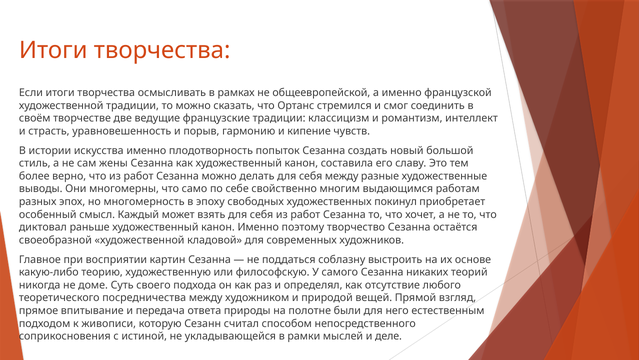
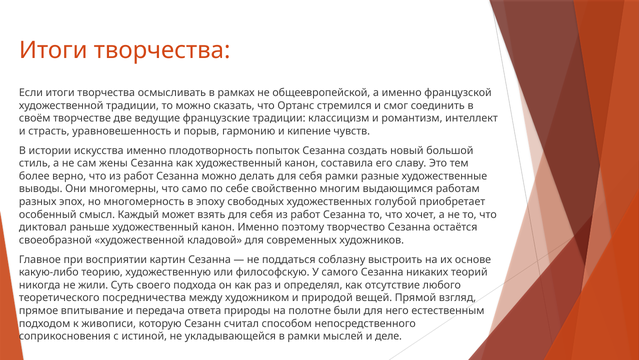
себя между: между -> рамки (342, 176)
покинул: покинул -> голубой (396, 201)
доме: доме -> жили (93, 285)
